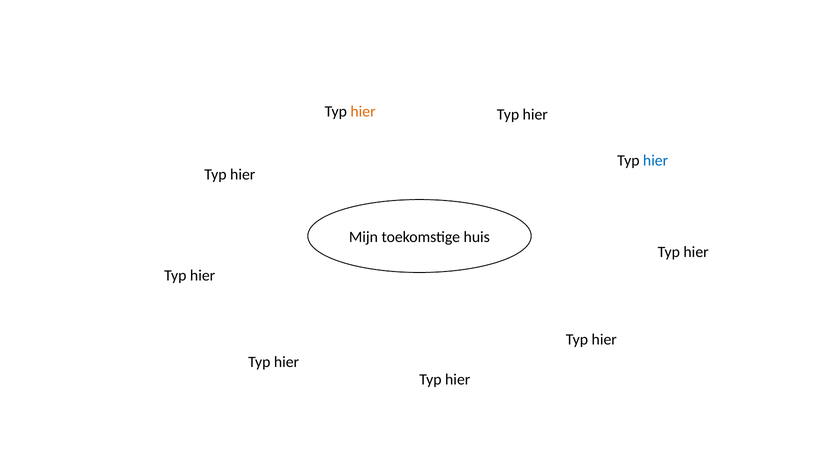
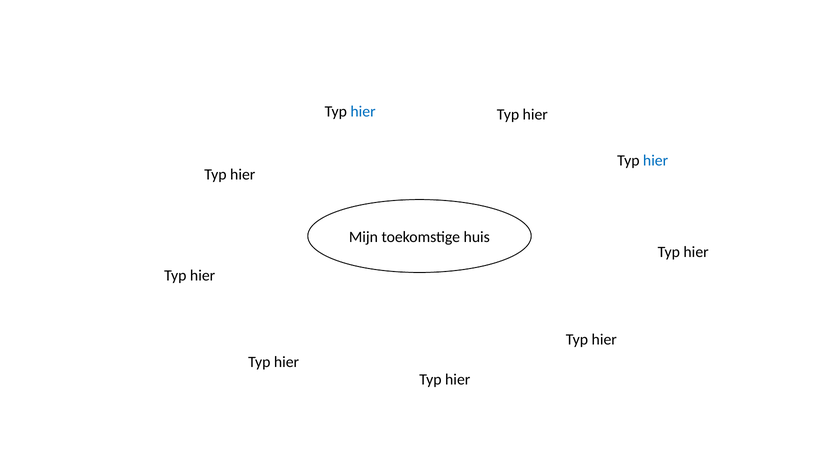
hier colour: orange -> blue (363, 112)
